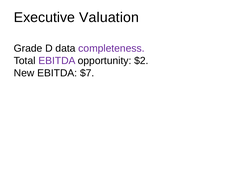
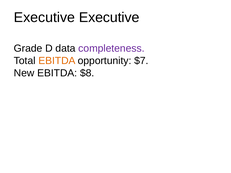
Executive Valuation: Valuation -> Executive (109, 18)
EBITDA colour: purple -> orange (57, 61)
$2: $2 -> $7 (141, 61)
$7: $7 -> $8 (87, 73)
